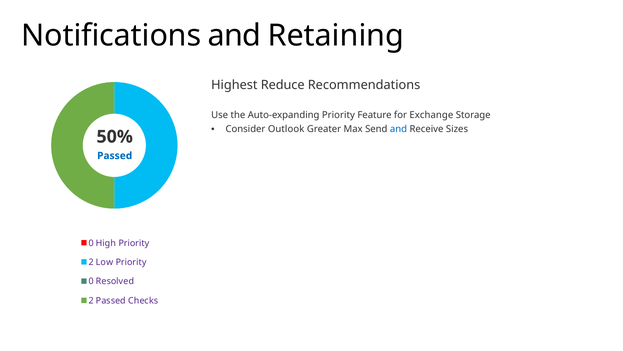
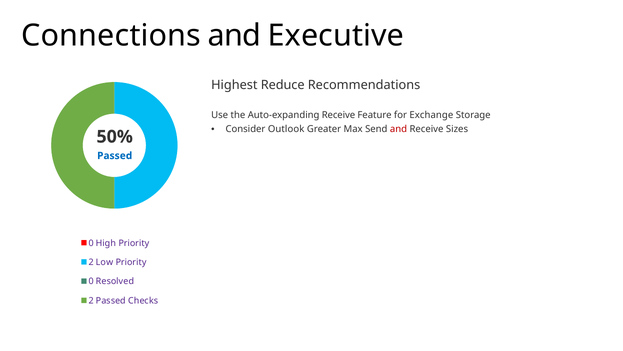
Notifications: Notifications -> Connections (111, 36)
Retaining: Retaining -> Executive (336, 36)
Auto-expanding Priority: Priority -> Receive (338, 115)
and colour: blue -> red (398, 129)
